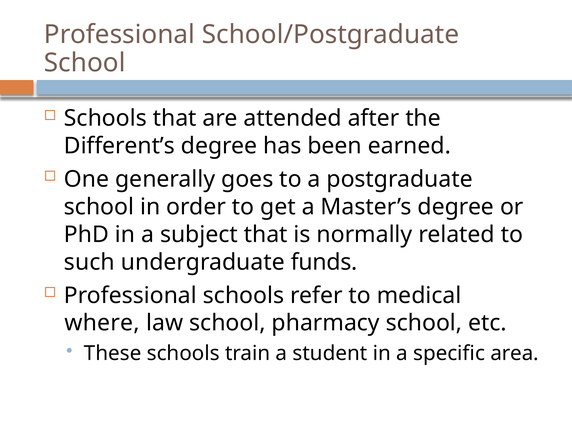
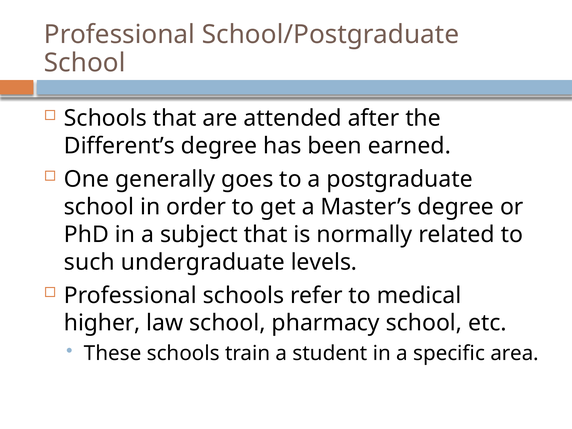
funds: funds -> levels (324, 262)
where: where -> higher (102, 323)
